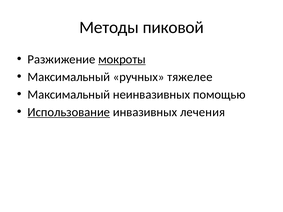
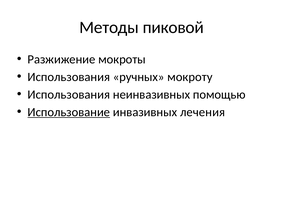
мокроты underline: present -> none (122, 59)
Максимальный: Максимальный -> Использования (69, 77)
тяжелее: тяжелее -> мокроту (190, 77)
Максимальный: Максимальный -> Использования (69, 95)
